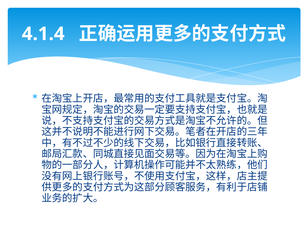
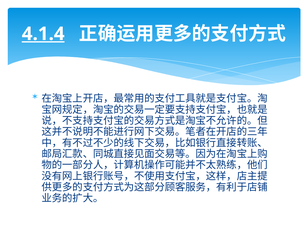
4.1.4 underline: none -> present (43, 34)
